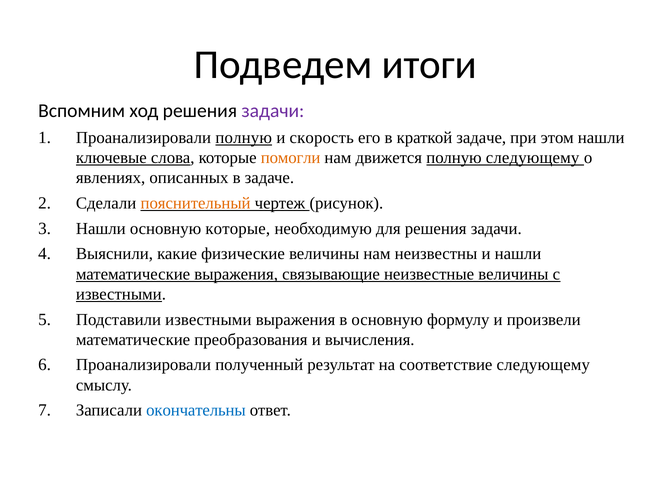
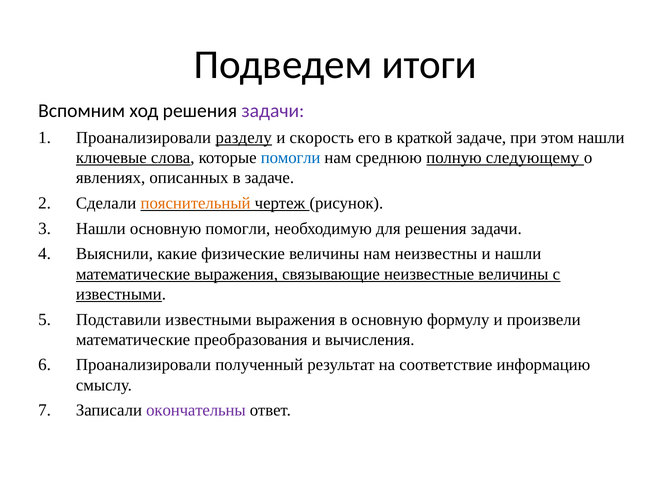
Проанализировали полную: полную -> разделу (244, 138)
помогли colour: orange -> blue (291, 158)
движется: движется -> среднюю (389, 158)
основную которые: которые -> помогли (238, 229)
соответствие следующему: следующему -> информацию (543, 365)
окончательны colour: blue -> purple (196, 411)
